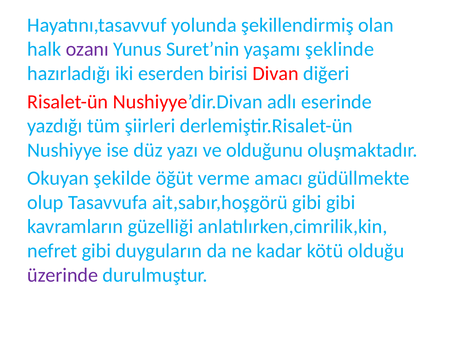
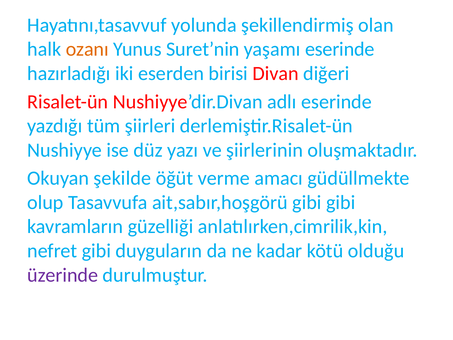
ozanı colour: purple -> orange (87, 49)
yaşamı şeklinde: şeklinde -> eserinde (340, 49)
olduğunu: olduğunu -> şiirlerinin (265, 150)
